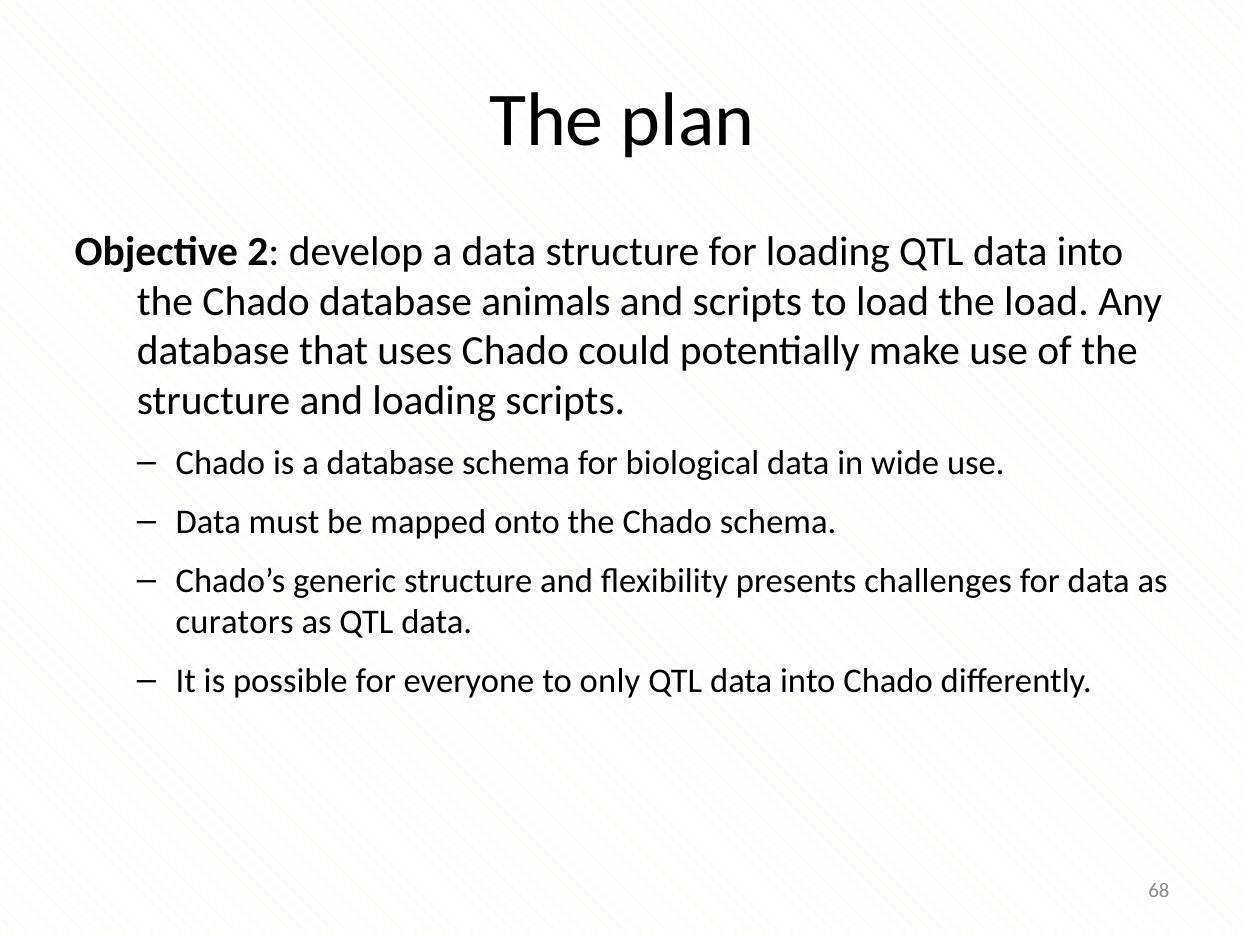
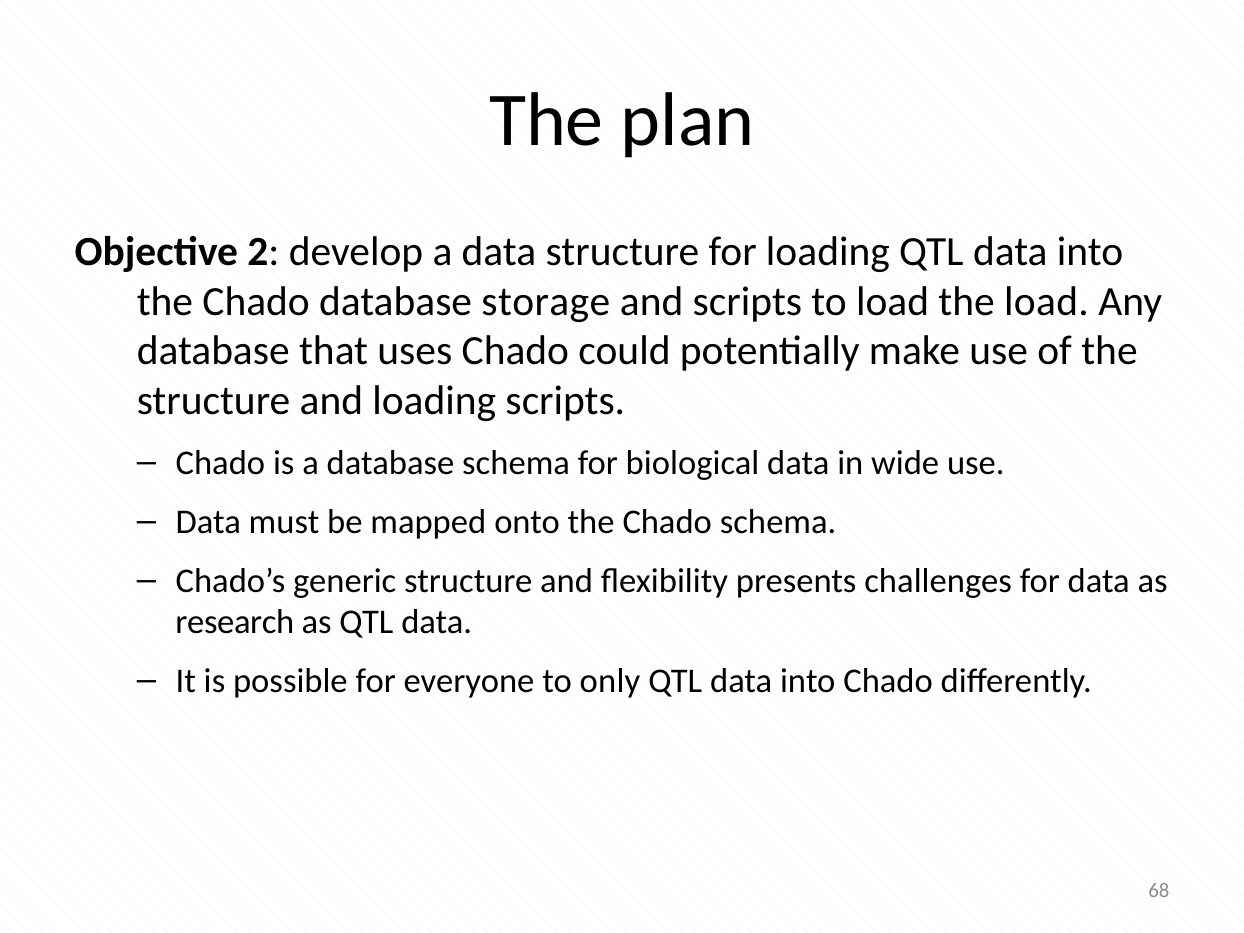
animals: animals -> storage (546, 301)
curators: curators -> research (235, 622)
